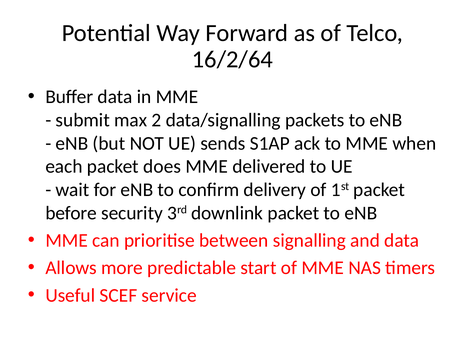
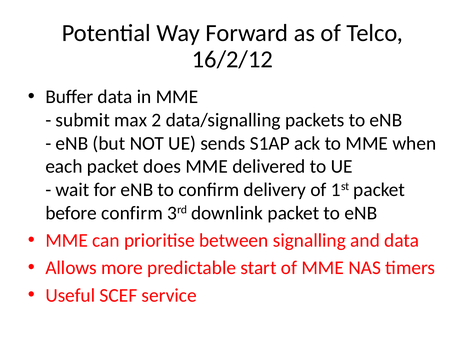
16/2/64: 16/2/64 -> 16/2/12 (232, 59)
before security: security -> confirm (132, 213)
